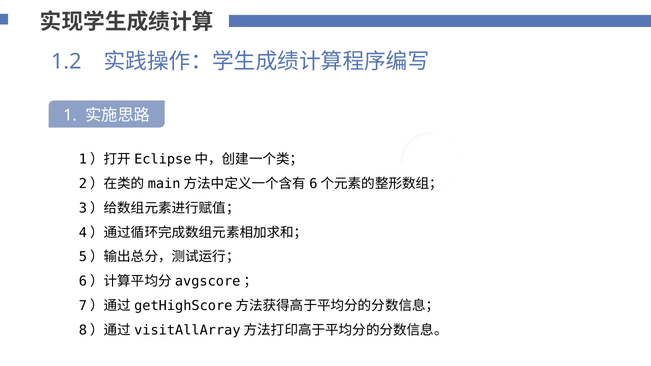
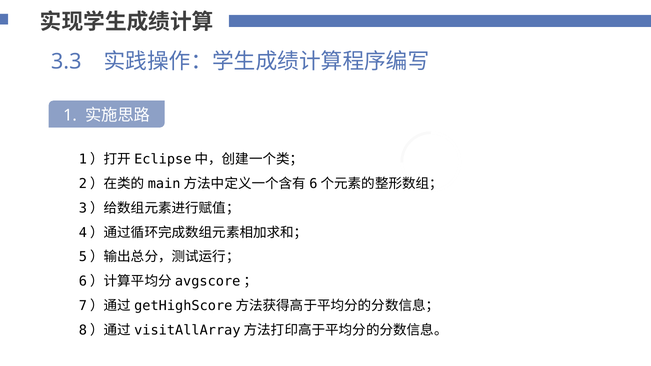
1.2: 1.2 -> 3.3 (66, 62)
